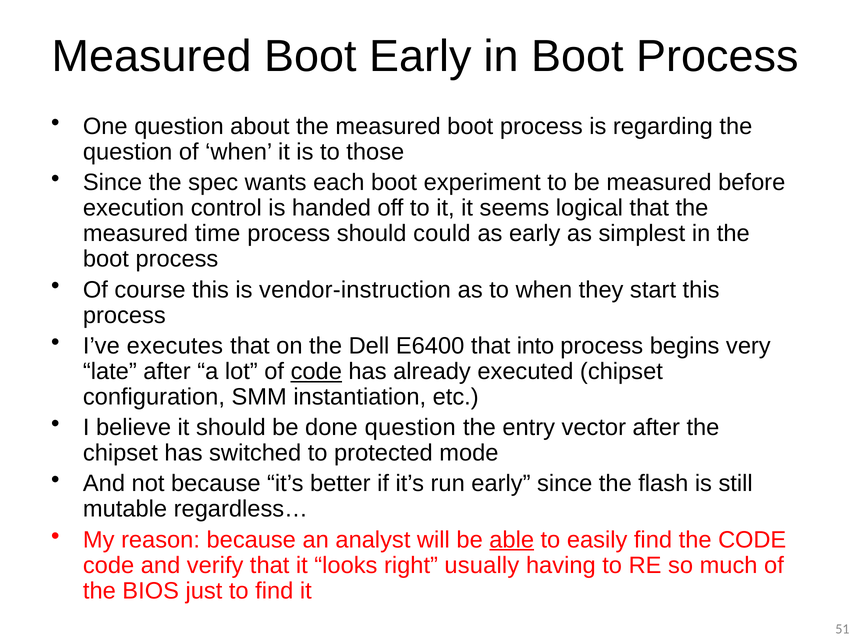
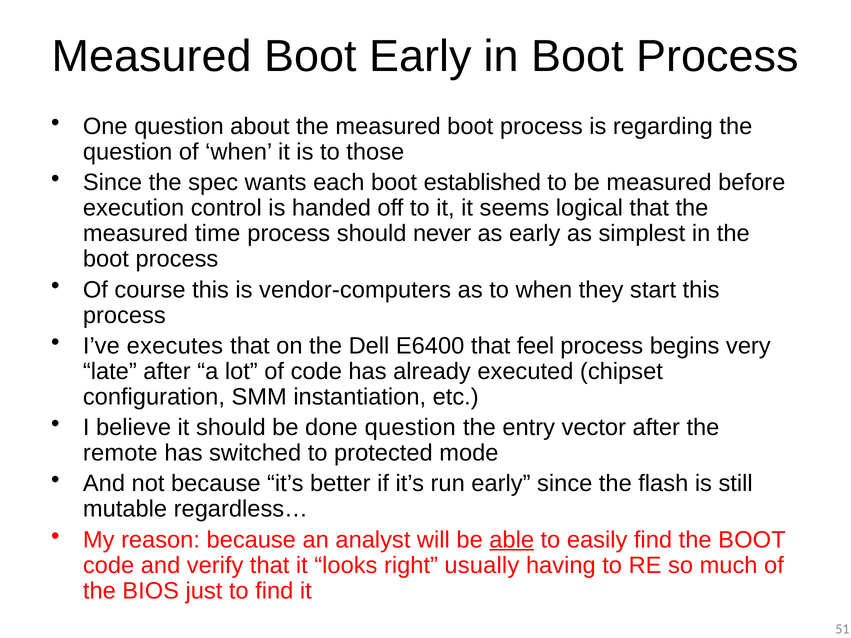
experiment: experiment -> established (482, 183)
could: could -> never (442, 234)
vendor-instruction: vendor-instruction -> vendor-computers (355, 290)
into: into -> feel (535, 346)
code underline: present -> none (316, 372)
chipset: chipset -> remote (120, 453)
find the CODE: CODE -> BOOT (752, 540)
